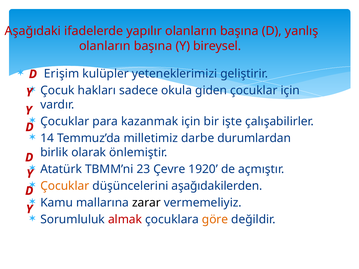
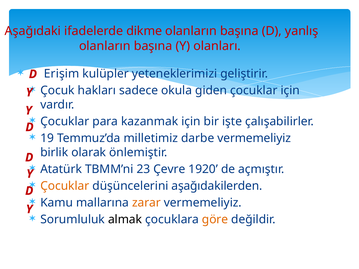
yapılır: yapılır -> dikme (144, 31)
bireysel: bireysel -> olanları (217, 46)
14: 14 -> 19 (47, 138)
darbe durumlardan: durumlardan -> vermemeliyiz (254, 138)
zarar colour: black -> orange (146, 203)
almak colour: red -> black (125, 220)
